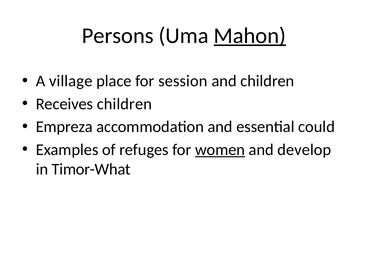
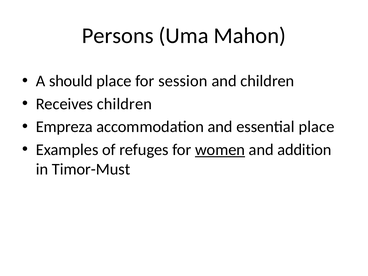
Mahon underline: present -> none (250, 36)
village: village -> should (71, 81)
essential could: could -> place (316, 127)
develop: develop -> addition (304, 150)
Timor-What: Timor-What -> Timor-Must (91, 169)
